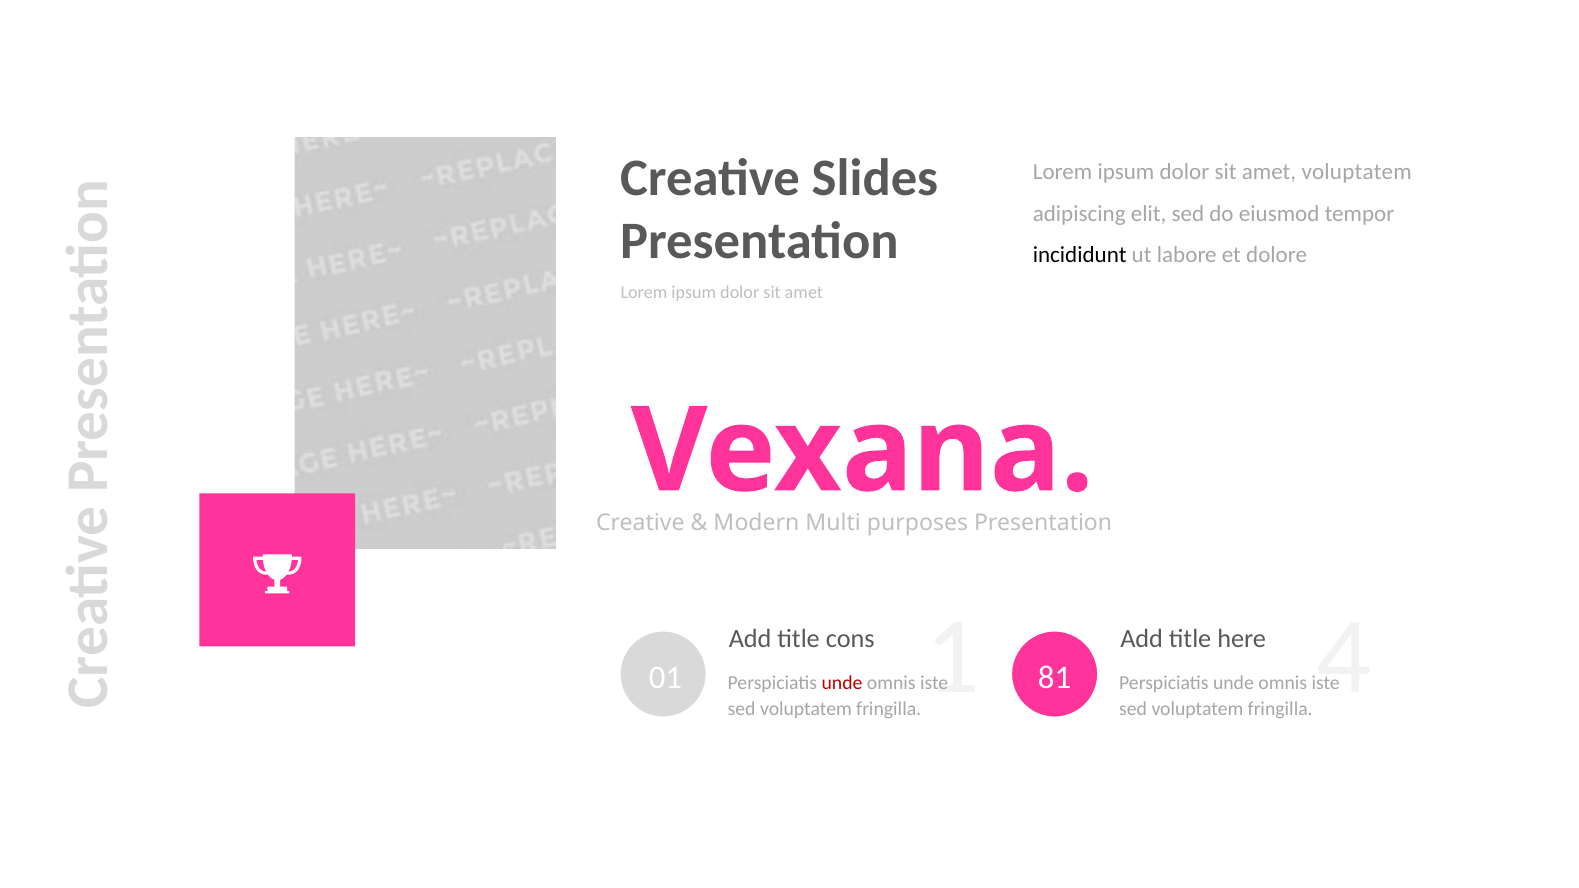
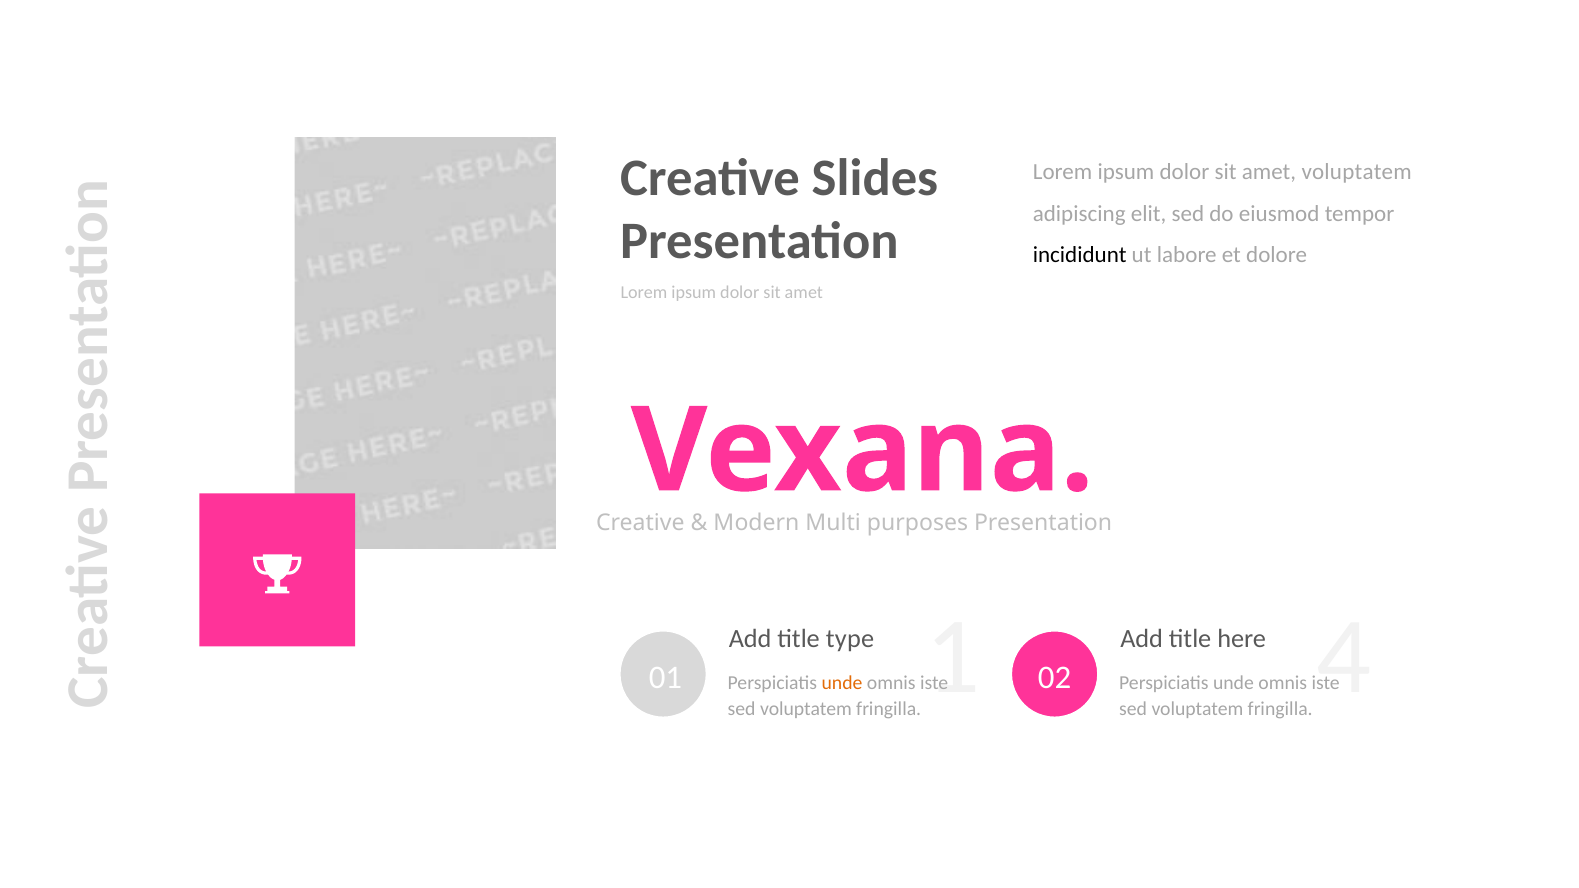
cons: cons -> type (850, 639)
81: 81 -> 02 (1055, 677)
unde colour: red -> orange (842, 684)
